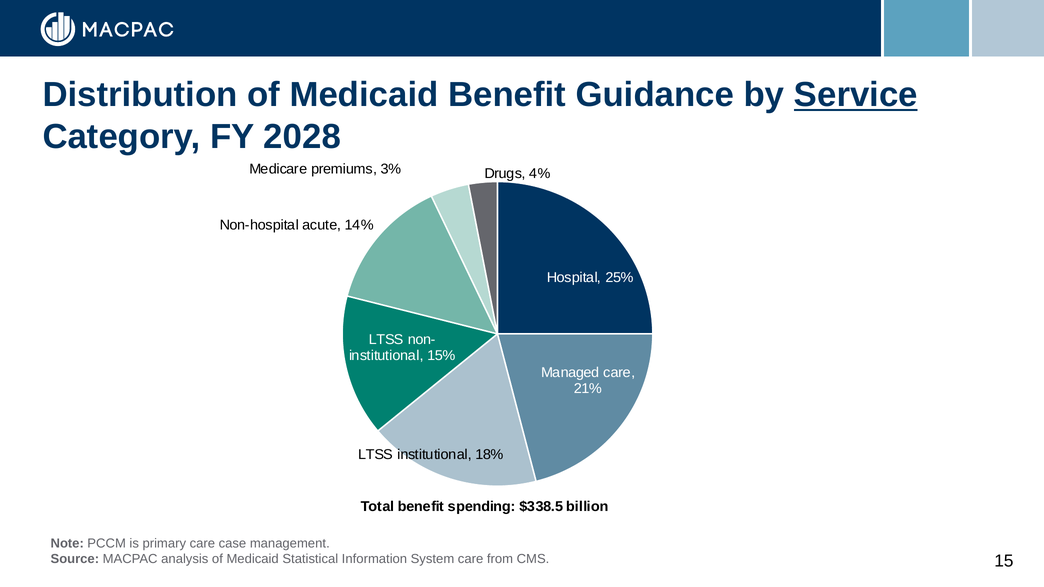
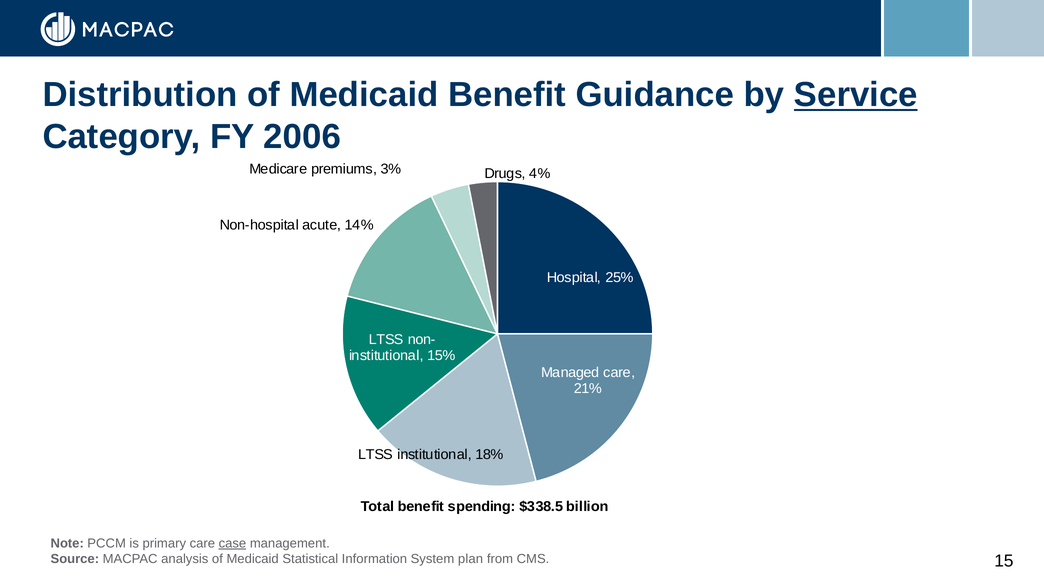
2028: 2028 -> 2006 (302, 137)
case underline: none -> present (232, 544)
System care: care -> plan (471, 559)
